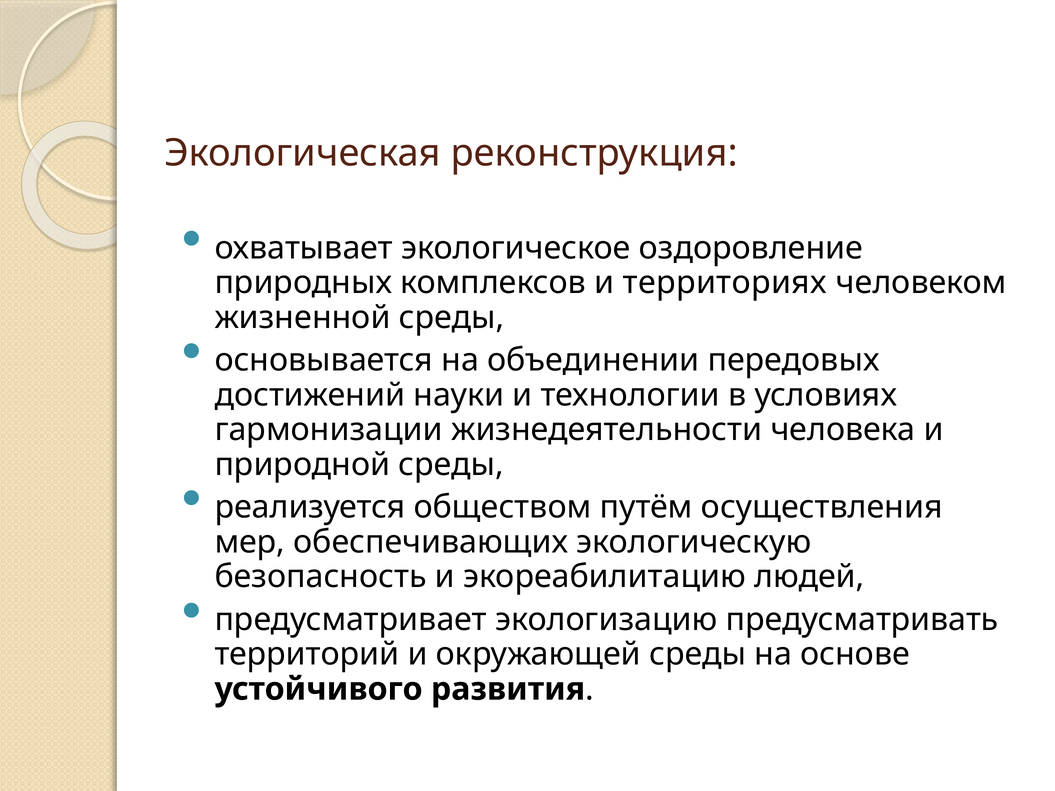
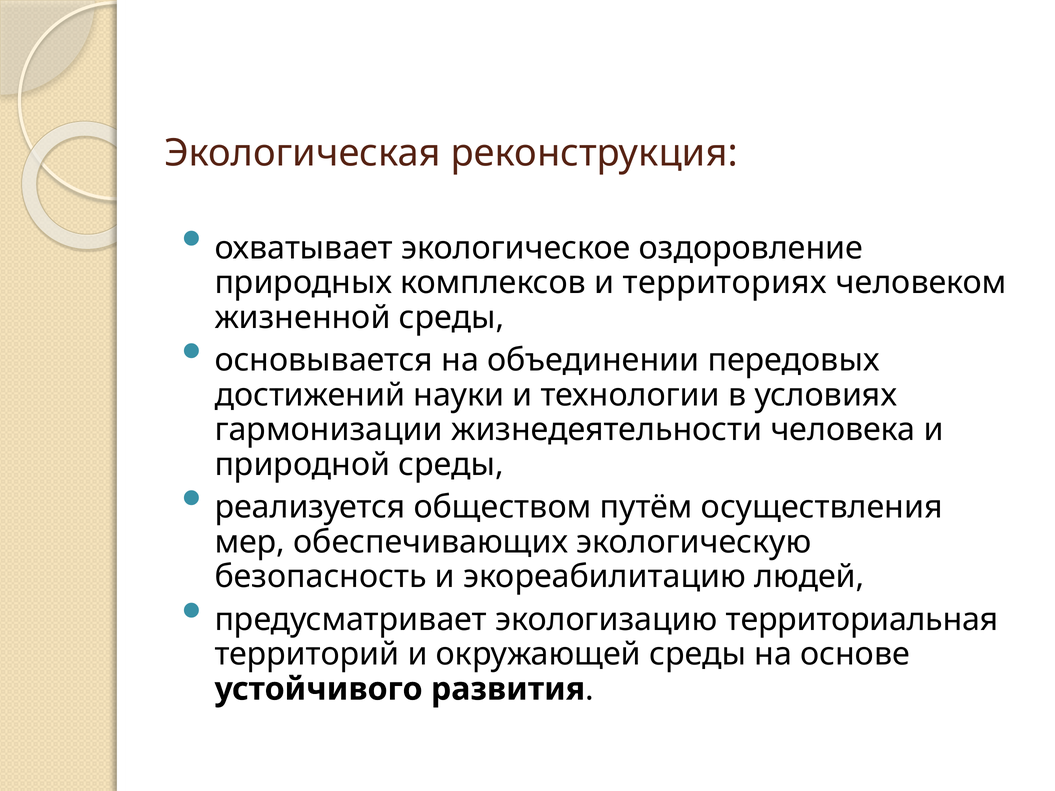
предусматривать: предусматривать -> территориальная (862, 620)
